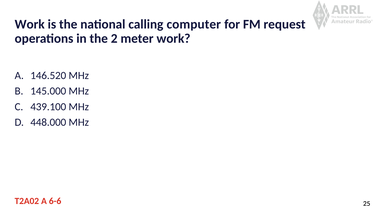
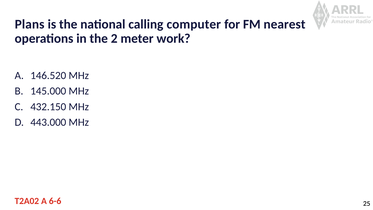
Work: Work -> Plans (30, 24)
request: request -> nearest (285, 24)
439.100: 439.100 -> 432.150 (48, 107)
448.000: 448.000 -> 443.000 (48, 122)
